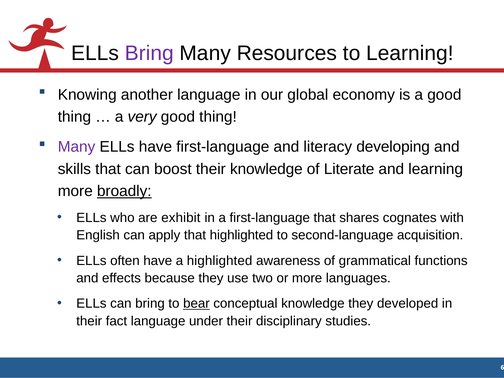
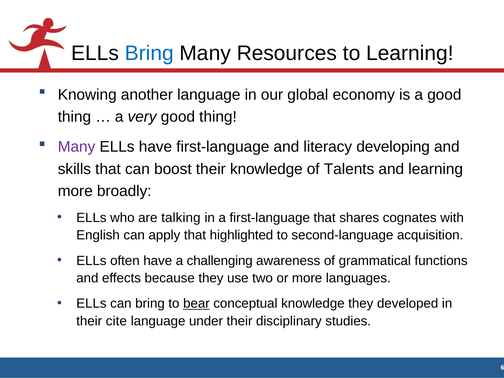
Bring colour: purple -> blue (149, 53)
Literate: Literate -> Talents (349, 169)
broadly underline: present -> none (124, 191)
exhibit: exhibit -> talking (181, 218)
a highlighted: highlighted -> challenging (220, 261)
fact: fact -> cite (116, 321)
